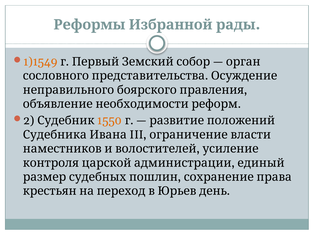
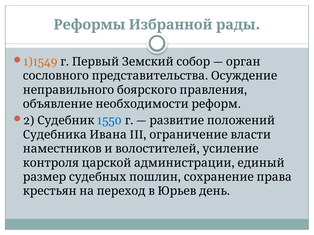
1550 colour: orange -> blue (110, 121)
